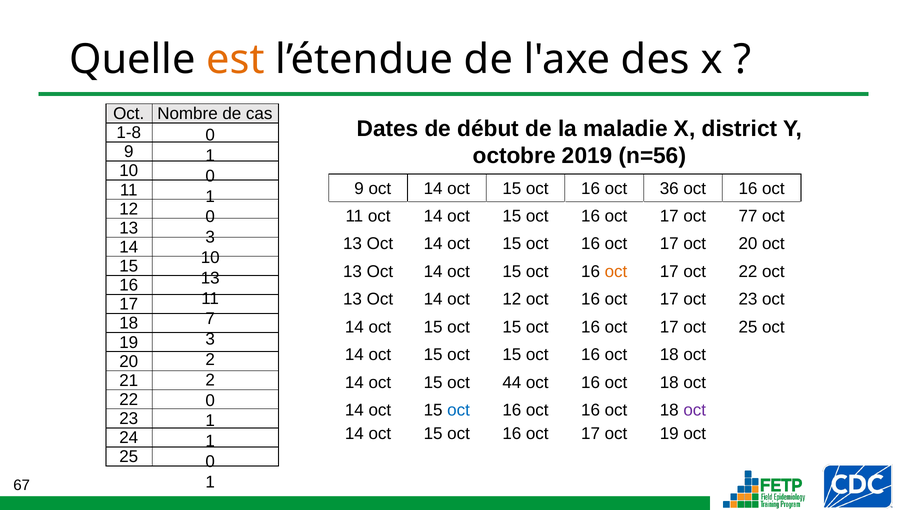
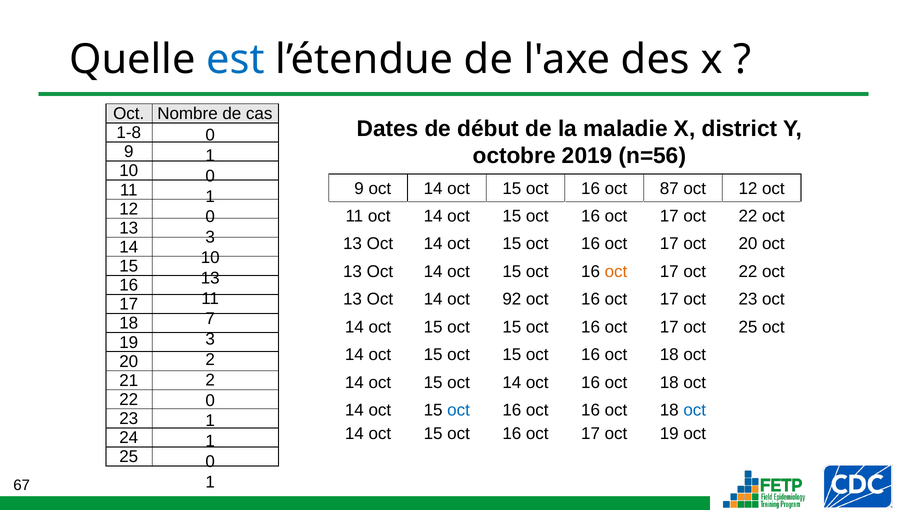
est colour: orange -> blue (236, 60)
36: 36 -> 87 (669, 188)
16: 16 -> 12 (748, 188)
77: 77 -> 22 (748, 216)
oct 12: 12 -> 92 (512, 299)
15 oct 44: 44 -> 14 (512, 383)
oct colour: purple -> blue (695, 410)
